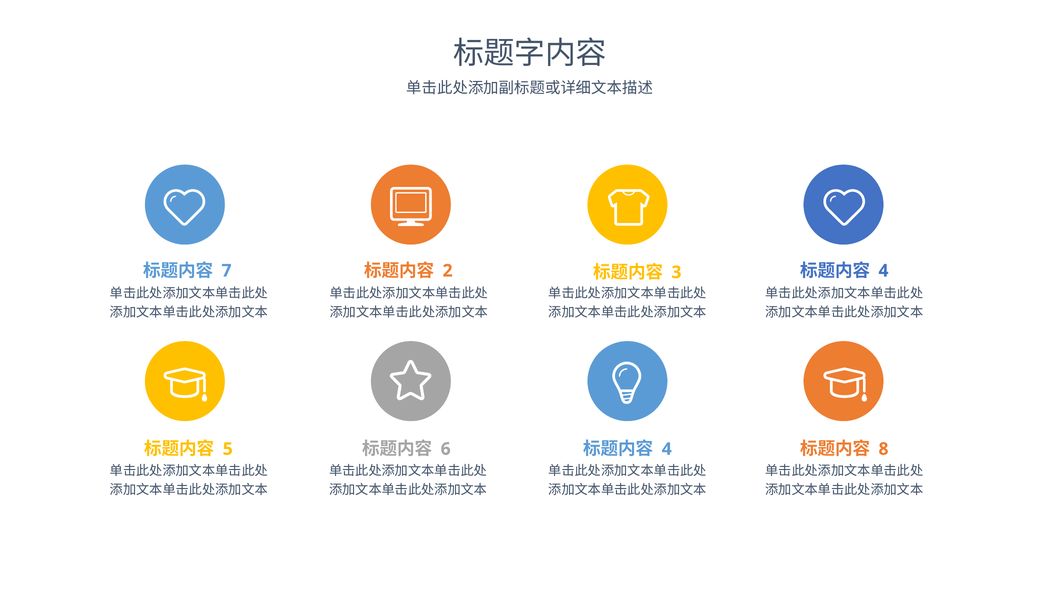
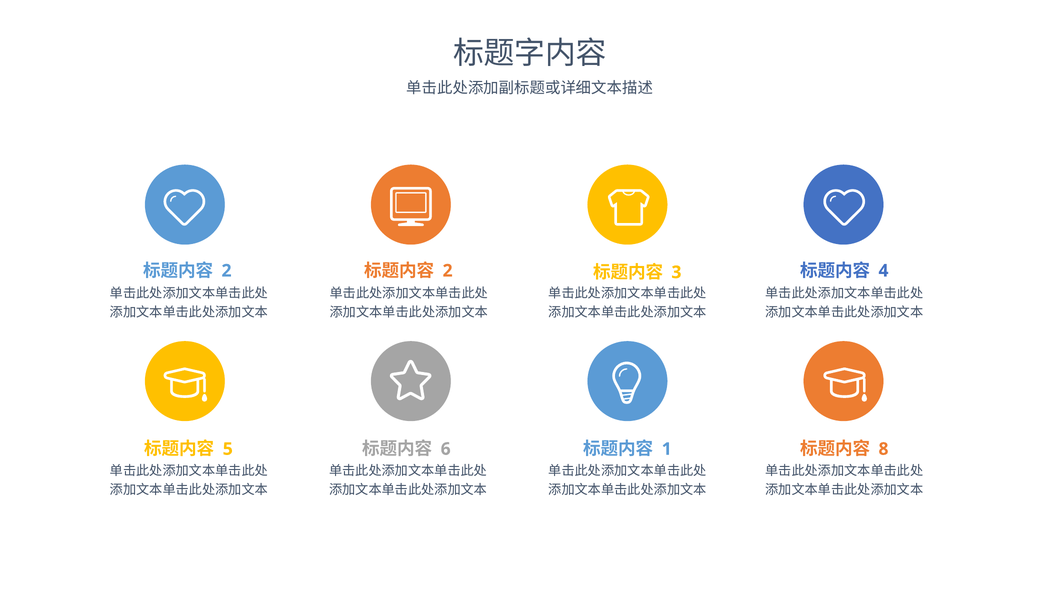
7: 7 -> 2 (227, 270)
4: 4 -> 1 (667, 449)
